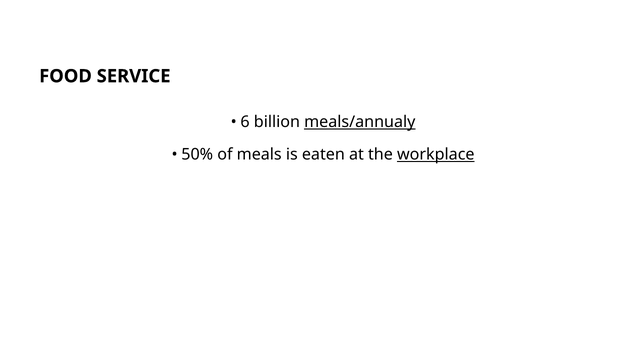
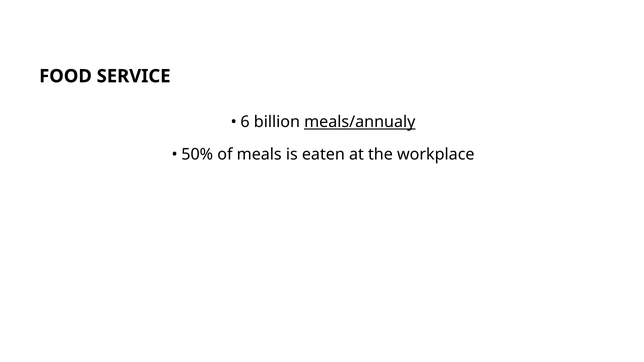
workplace underline: present -> none (436, 155)
